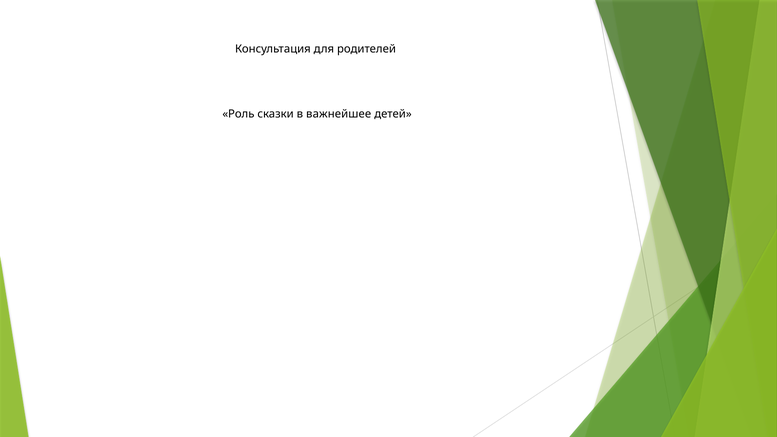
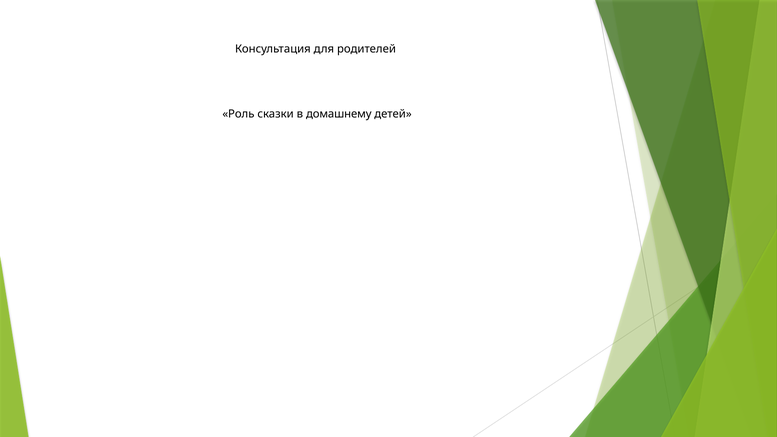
важнейшее: важнейшее -> домашнему (339, 114)
